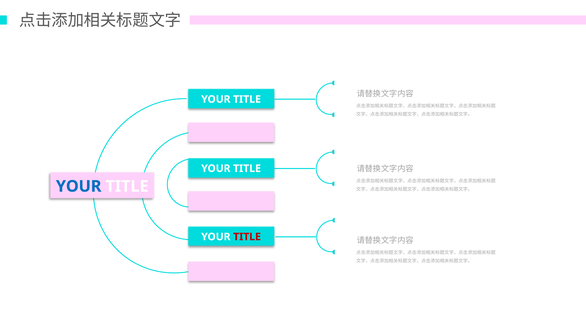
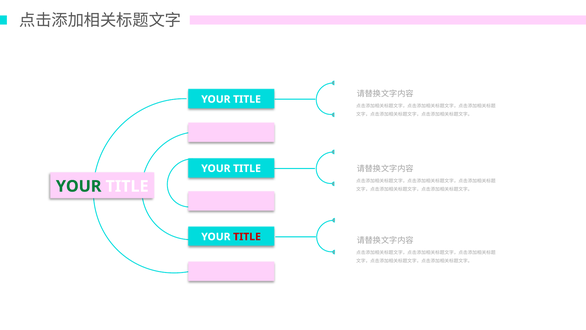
YOUR colour: blue -> green (79, 186)
